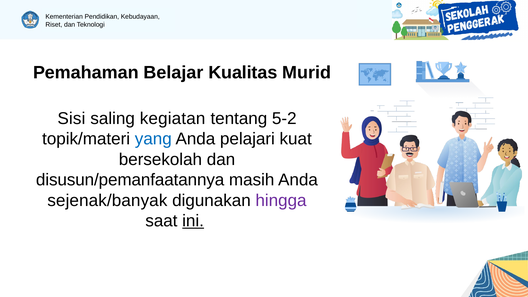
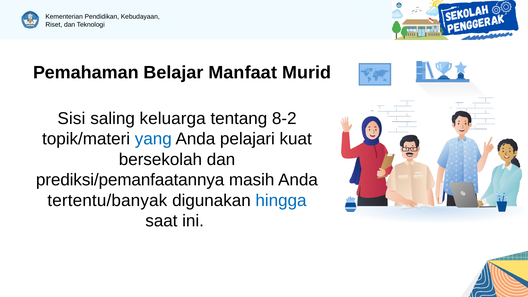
Kualitas: Kualitas -> Manfaat (243, 72)
kegiatan: kegiatan -> keluarga (173, 119)
5-2: 5-2 -> 8-2 (284, 119)
disusun/pemanfaatannya: disusun/pemanfaatannya -> prediksi/pemanfaatannya (130, 180)
sejenak/banyak: sejenak/banyak -> tertentu/banyak (107, 200)
hingga colour: purple -> blue (281, 200)
ini underline: present -> none (193, 221)
